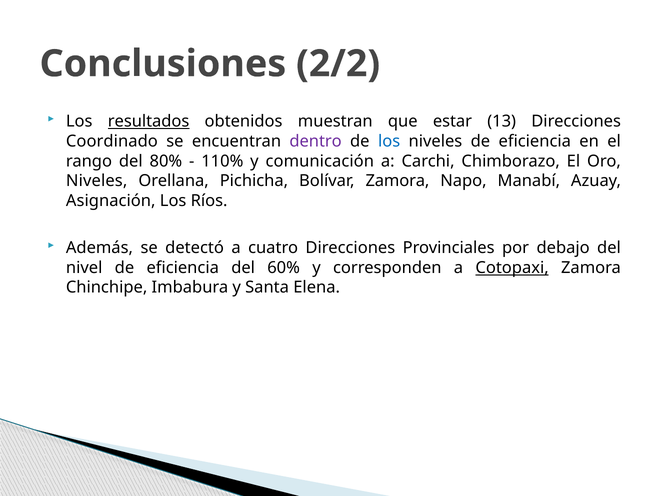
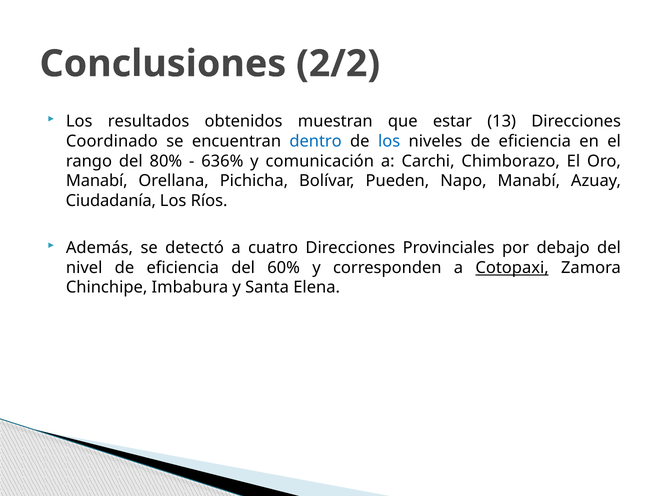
resultados underline: present -> none (149, 121)
dentro colour: purple -> blue (316, 141)
110%: 110% -> 636% (222, 161)
Niveles: Niveles -> Manabí (97, 181)
Bolívar Zamora: Zamora -> Pueden (397, 181)
Asignación: Asignación -> Ciudadanía (111, 201)
